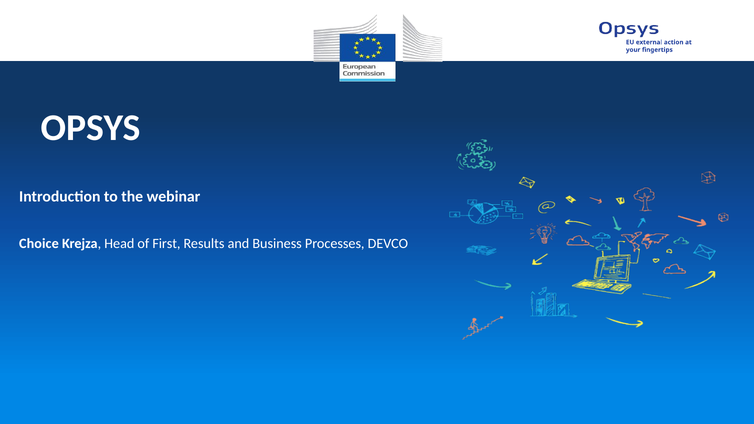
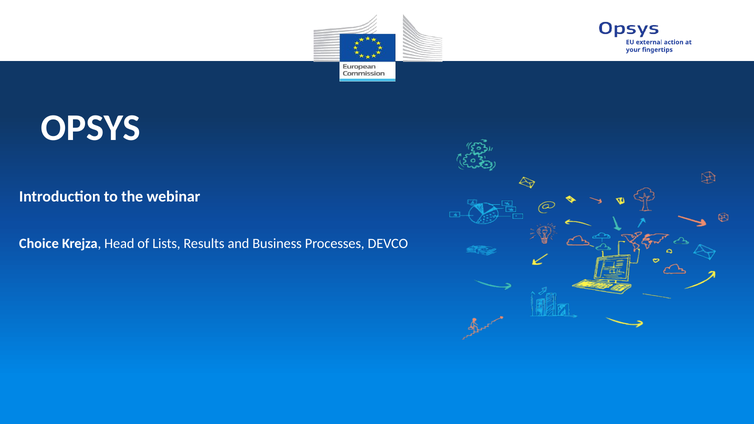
First: First -> Lists (166, 244)
